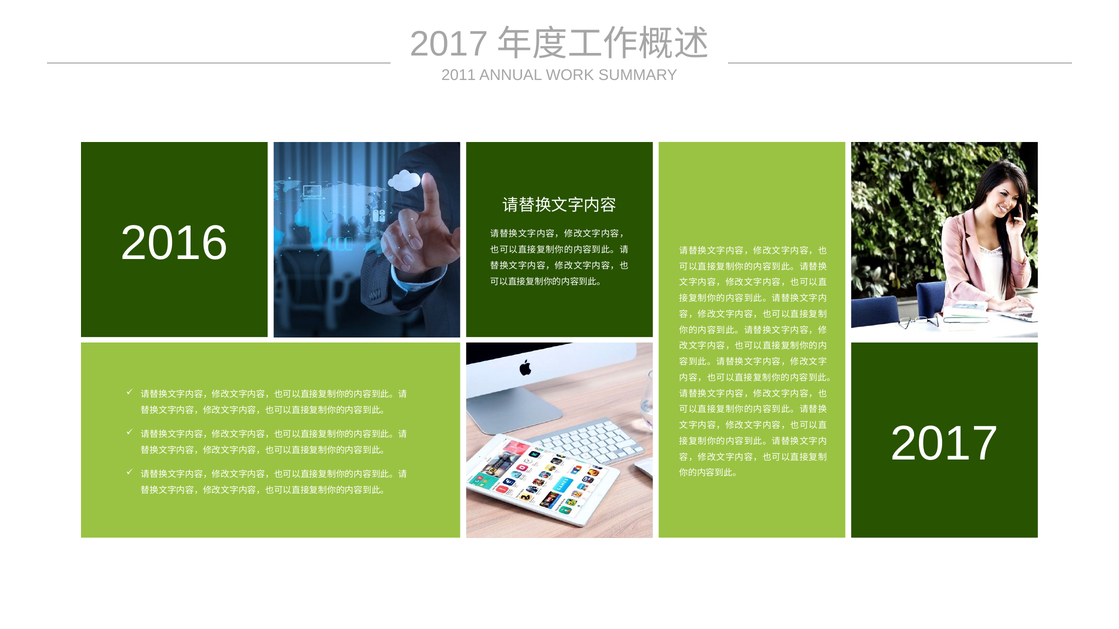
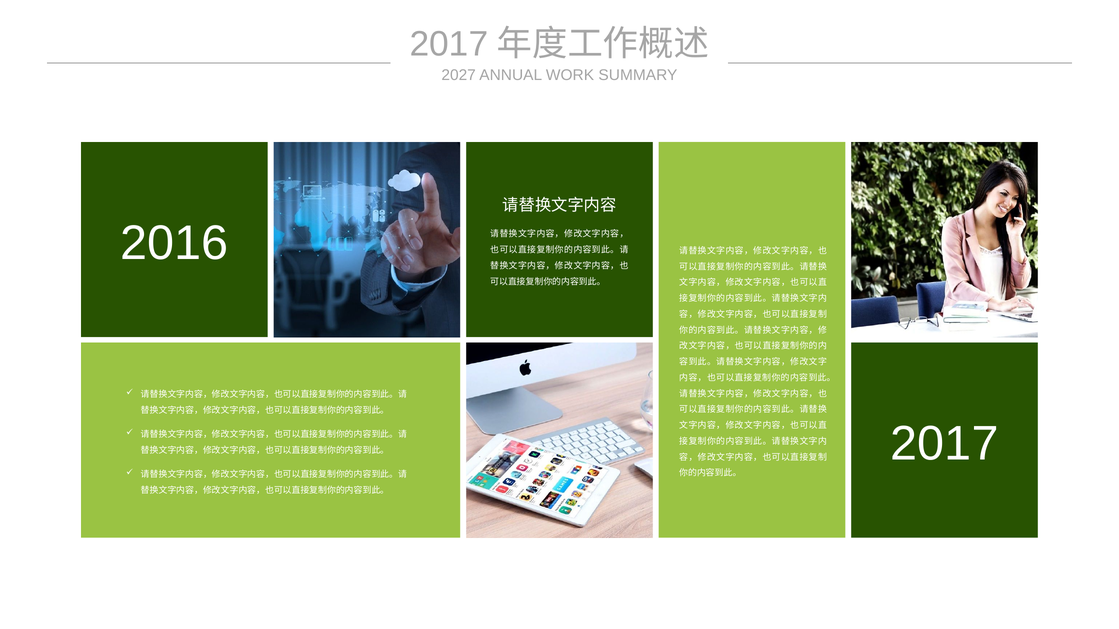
2011: 2011 -> 2027 (459, 75)
